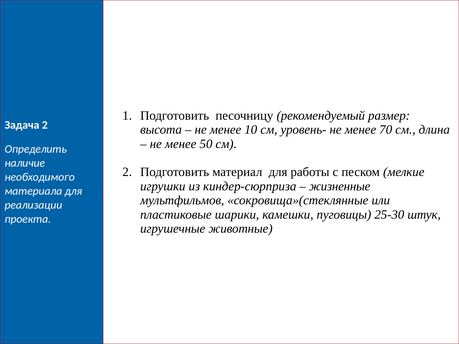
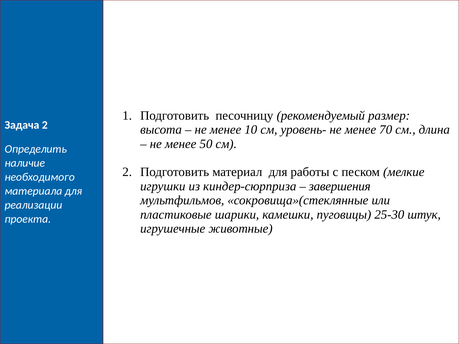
жизненные: жизненные -> завершения (340, 186)
